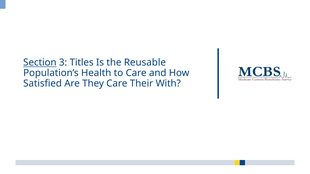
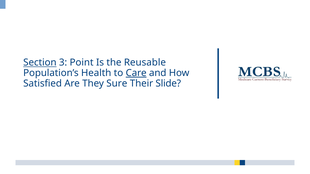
Titles: Titles -> Point (82, 63)
Care underline: none -> present (136, 73)
They Care: Care -> Sure (117, 84)
With: With -> Slide (168, 84)
